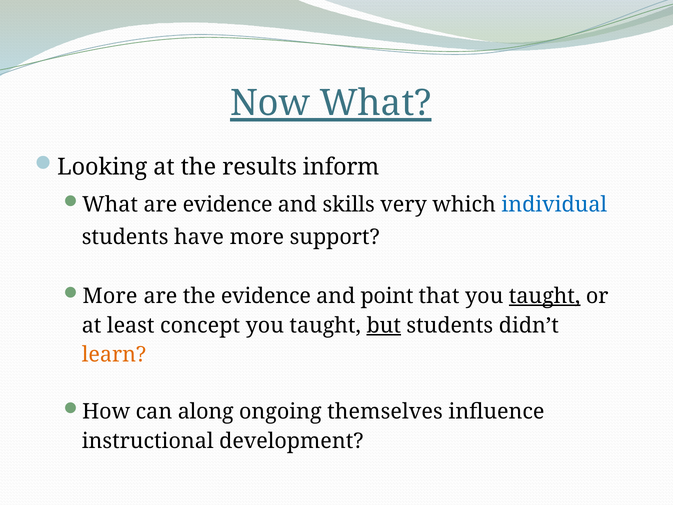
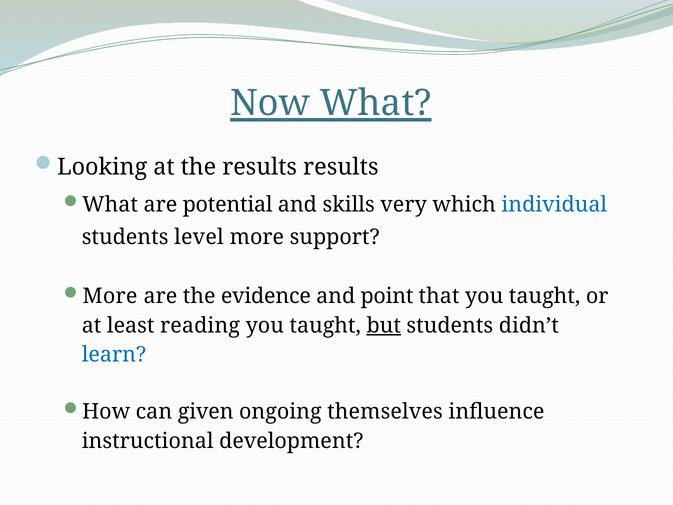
results inform: inform -> results (341, 167)
are evidence: evidence -> potential (228, 205)
have: have -> level (199, 237)
taught underline: present -> none (545, 296)
concept: concept -> reading (200, 325)
learn colour: orange -> blue (114, 355)
along: along -> given (206, 412)
